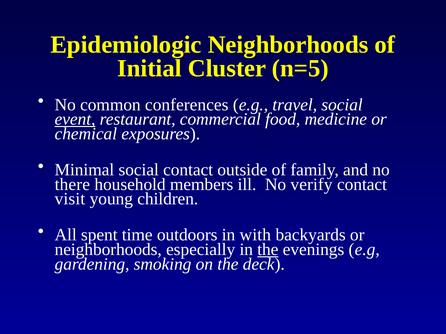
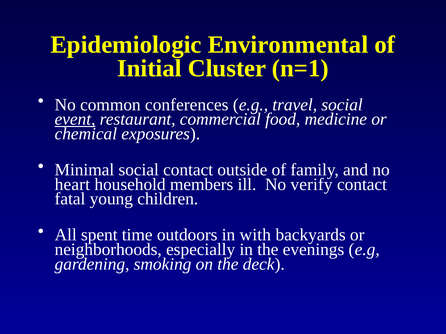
Epidemiologic Neighborhoods: Neighborhoods -> Environmental (288, 45)
n=5: n=5 -> n=1 (300, 68)
there: there -> heart (72, 185)
visit: visit -> fatal (70, 199)
the underline: present -> none (268, 250)
